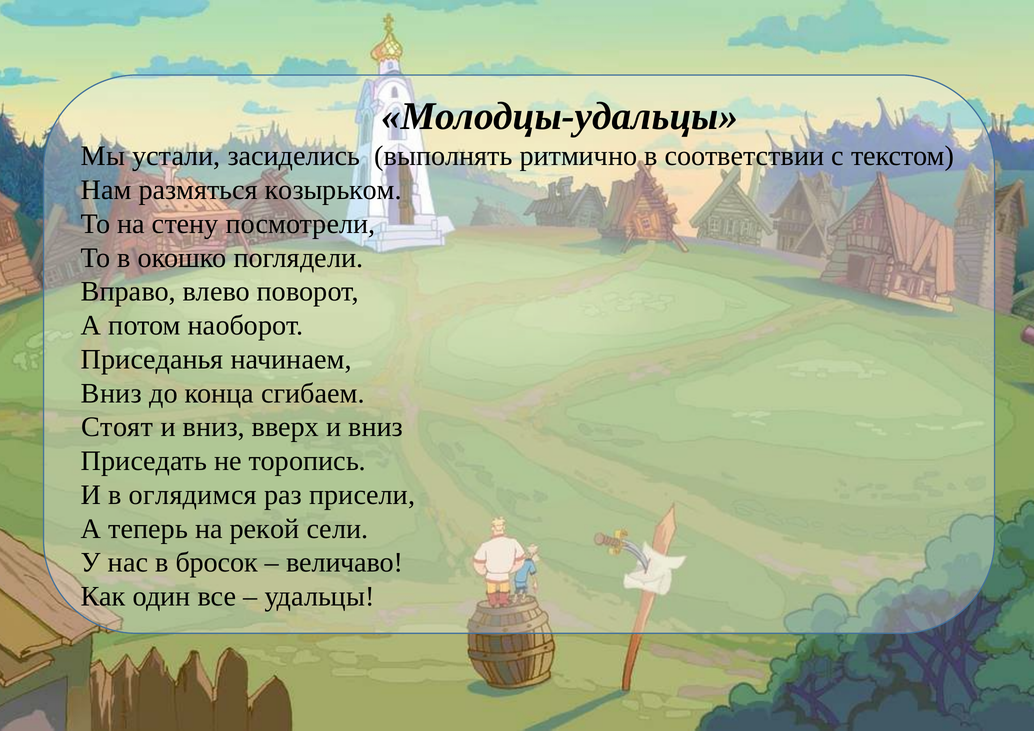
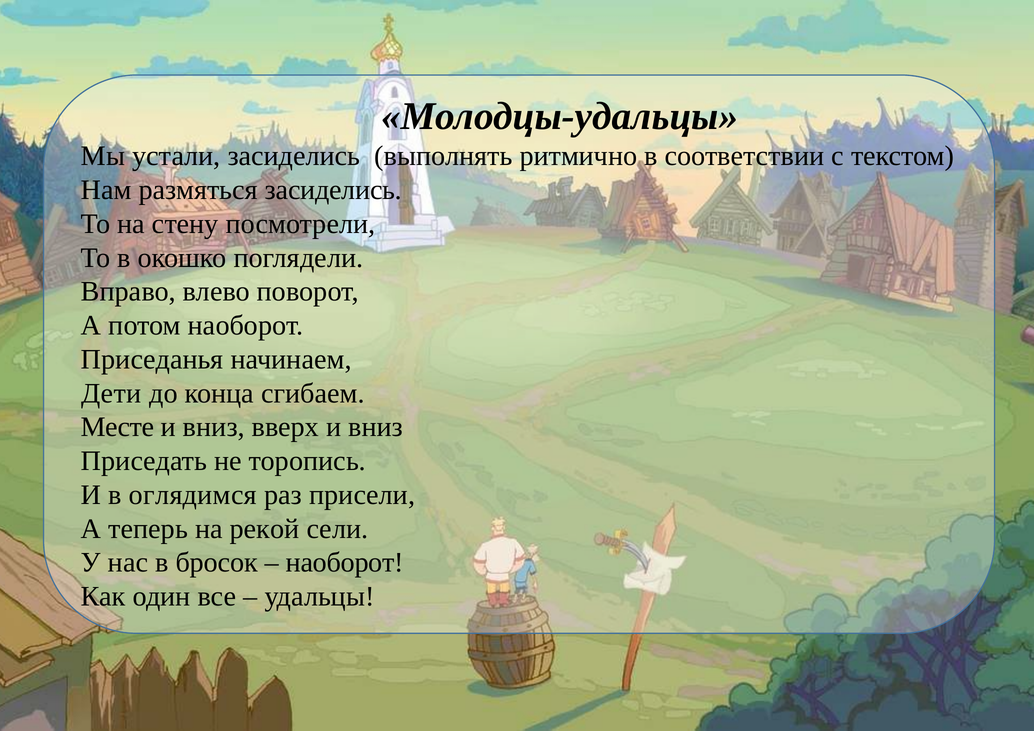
размяться козырьком: козырьком -> засиделись (333, 190)
Вниз: Вниз -> Дети (111, 393)
Стоят: Стоят -> Месте (117, 427)
величаво: величаво -> наоборот (345, 563)
